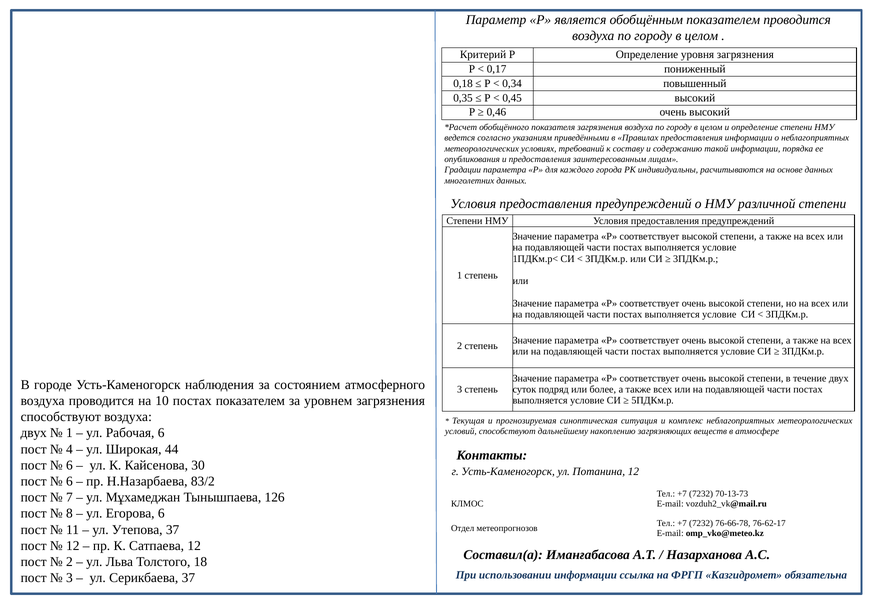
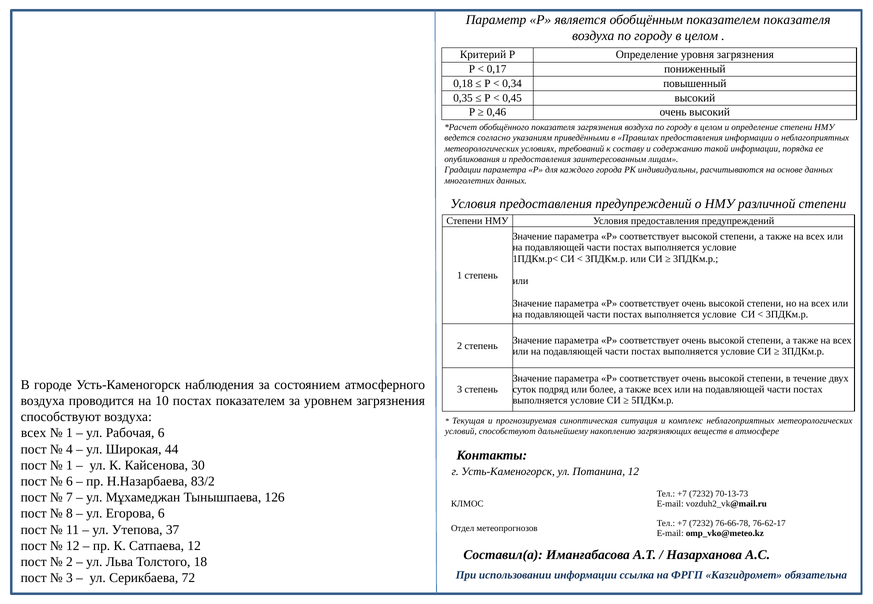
показателем проводится: проводится -> показателя (797, 20)
двух: двух -> всех (34, 433)
6: 6 -> 1 (69, 465)
Серикбаева 37: 37 -> 72 (188, 578)
